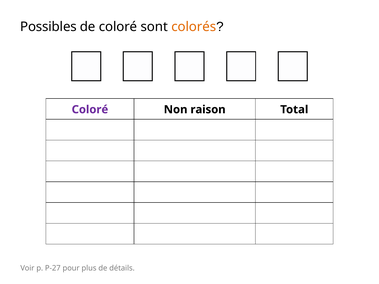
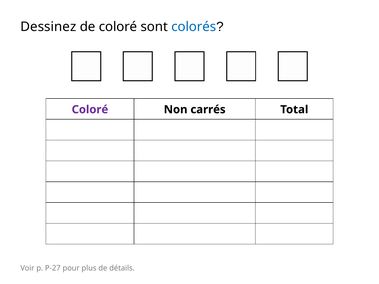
Possibles: Possibles -> Dessinez (48, 27)
colorés colour: orange -> blue (194, 27)
raison: raison -> carrés (208, 110)
